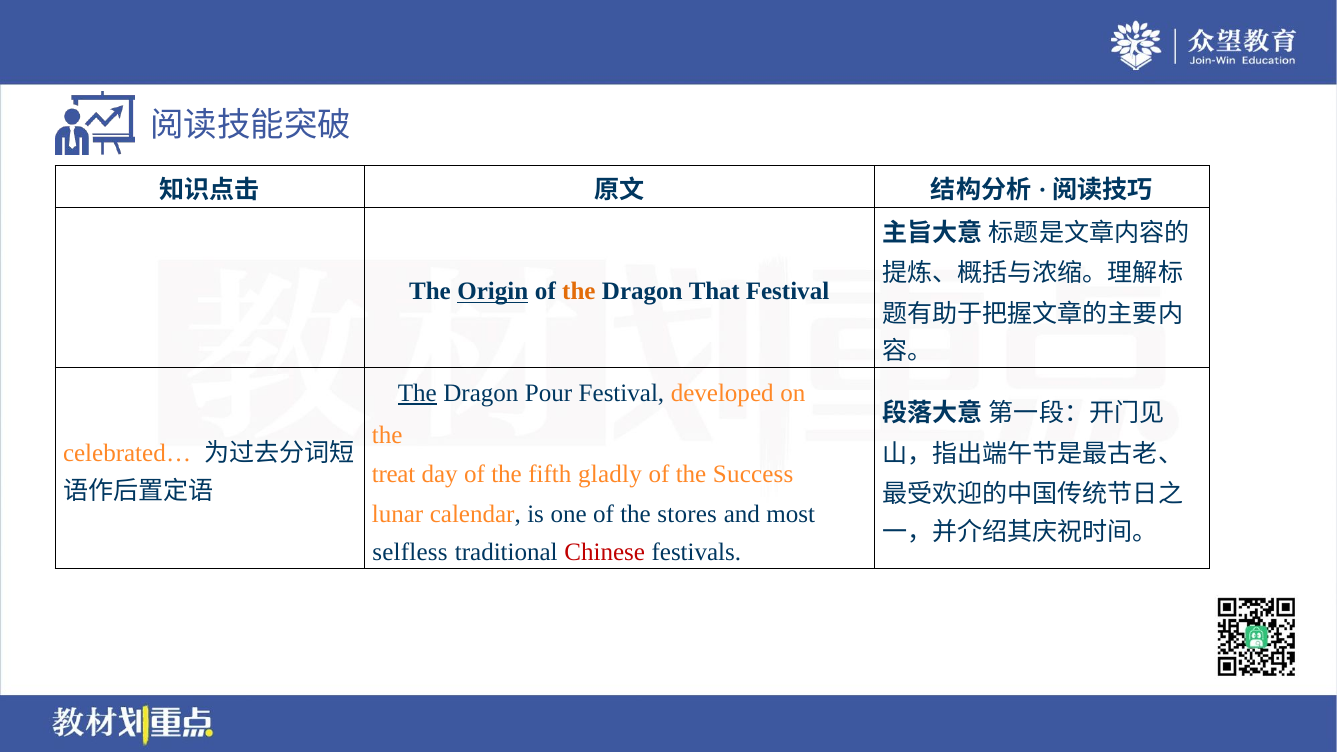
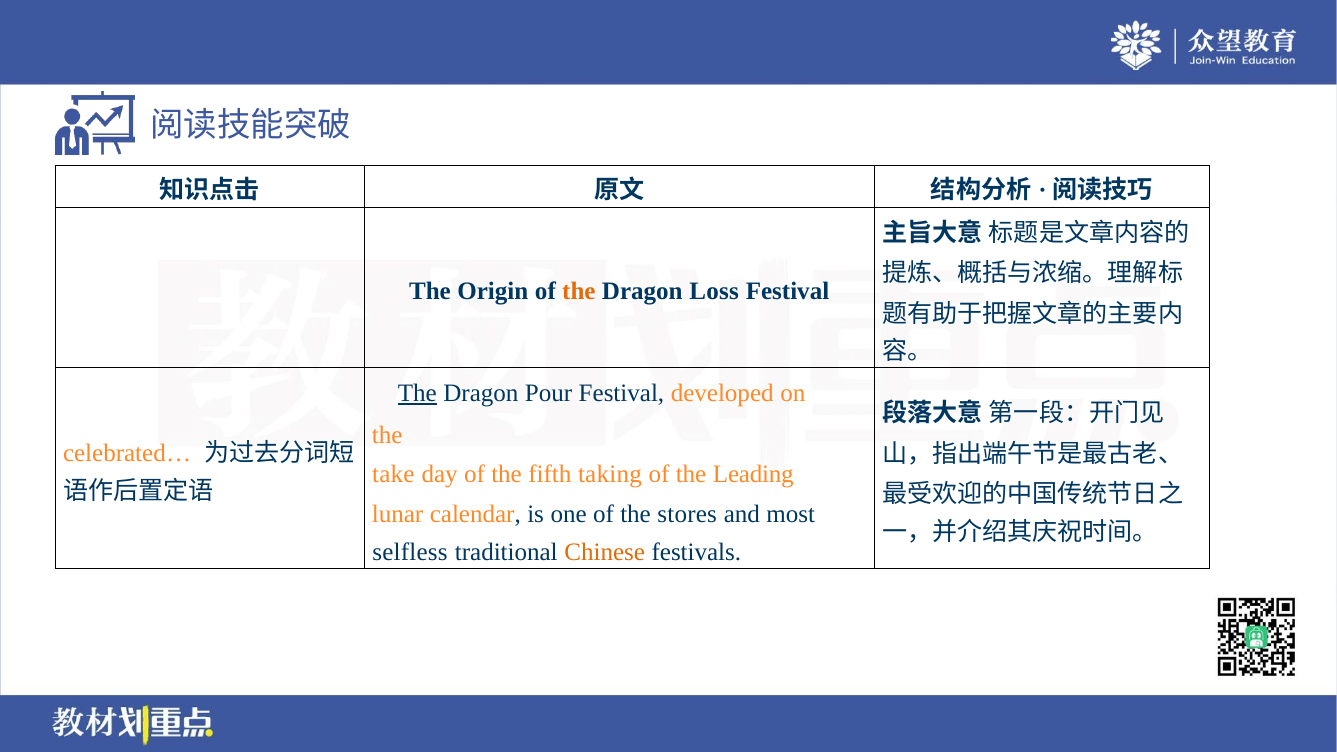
Origin underline: present -> none (493, 292)
That: That -> Loss (714, 292)
treat: treat -> take (393, 474)
gladly: gladly -> taking (610, 474)
Success: Success -> Leading (753, 474)
Chinese colour: red -> orange (605, 552)
